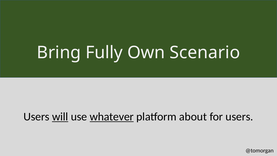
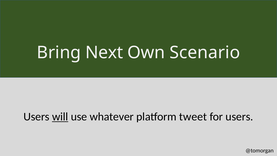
Fully: Fully -> Next (104, 53)
whatever underline: present -> none (112, 117)
about: about -> tweet (193, 117)
